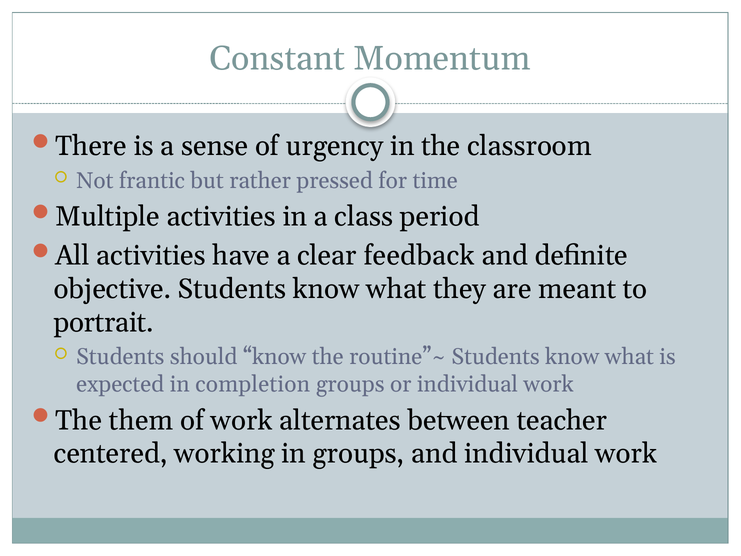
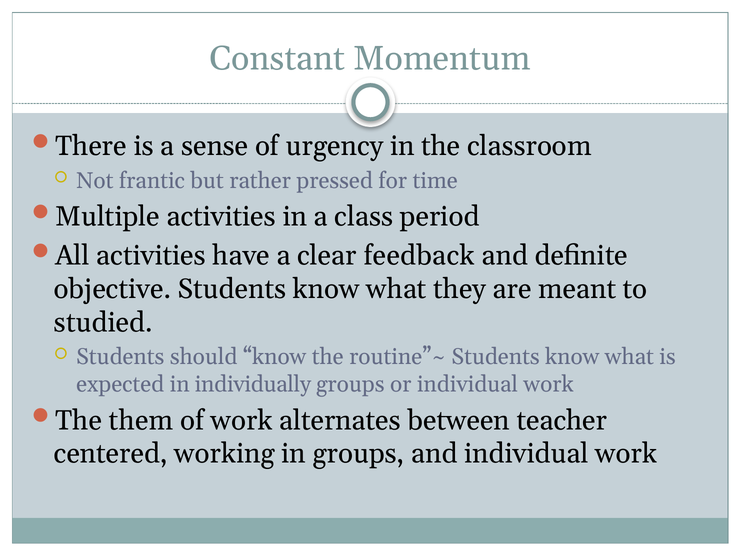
portrait: portrait -> studied (103, 322)
completion: completion -> individually (253, 384)
